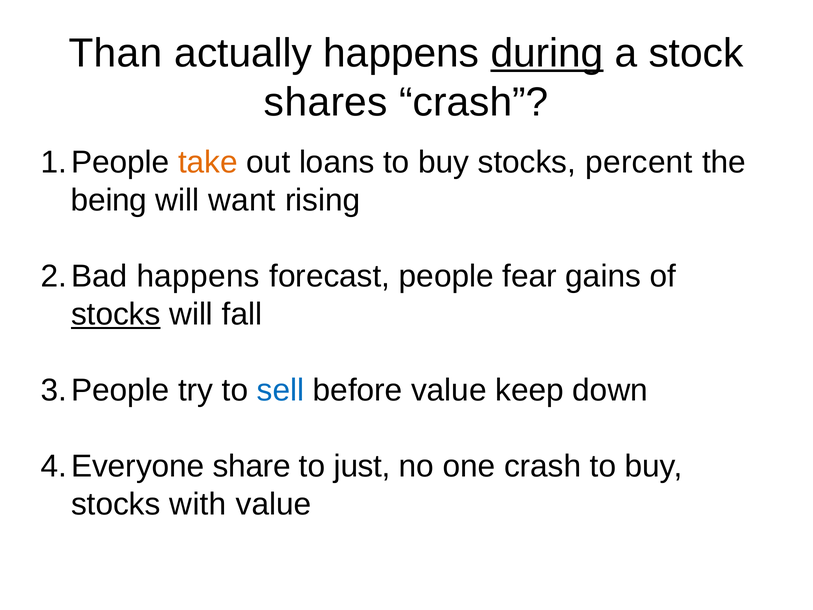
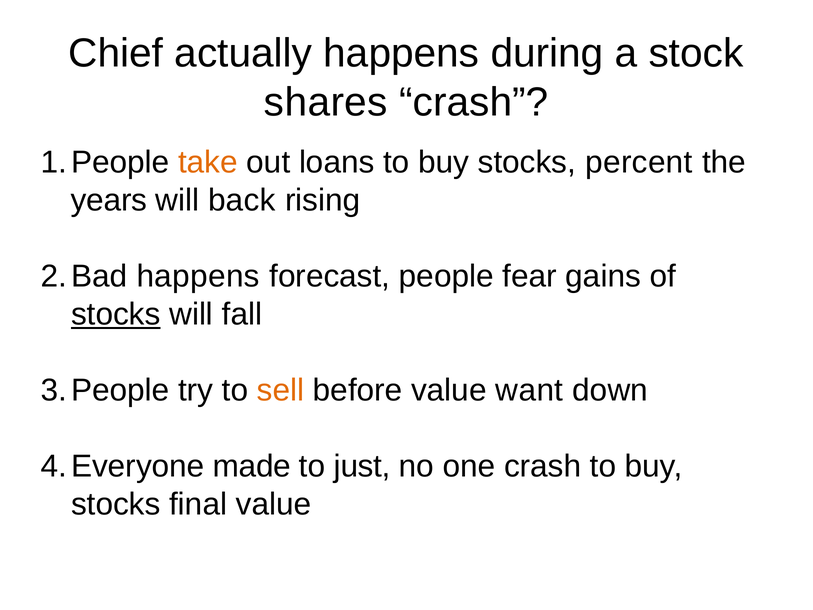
Than: Than -> Chief (116, 53)
during underline: present -> none (547, 53)
being: being -> years (109, 200)
want: want -> back (242, 200)
sell colour: blue -> orange (281, 390)
keep: keep -> want (529, 390)
share: share -> made (252, 466)
with: with -> final (198, 504)
